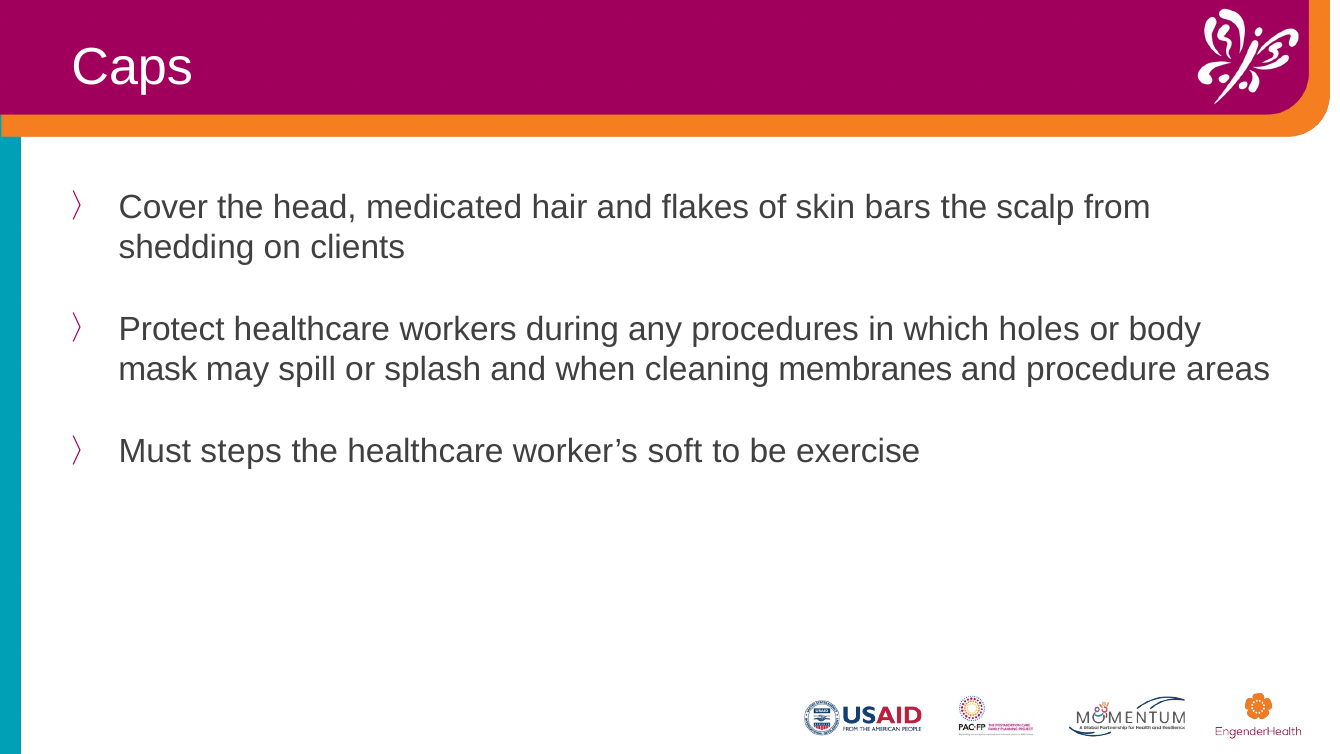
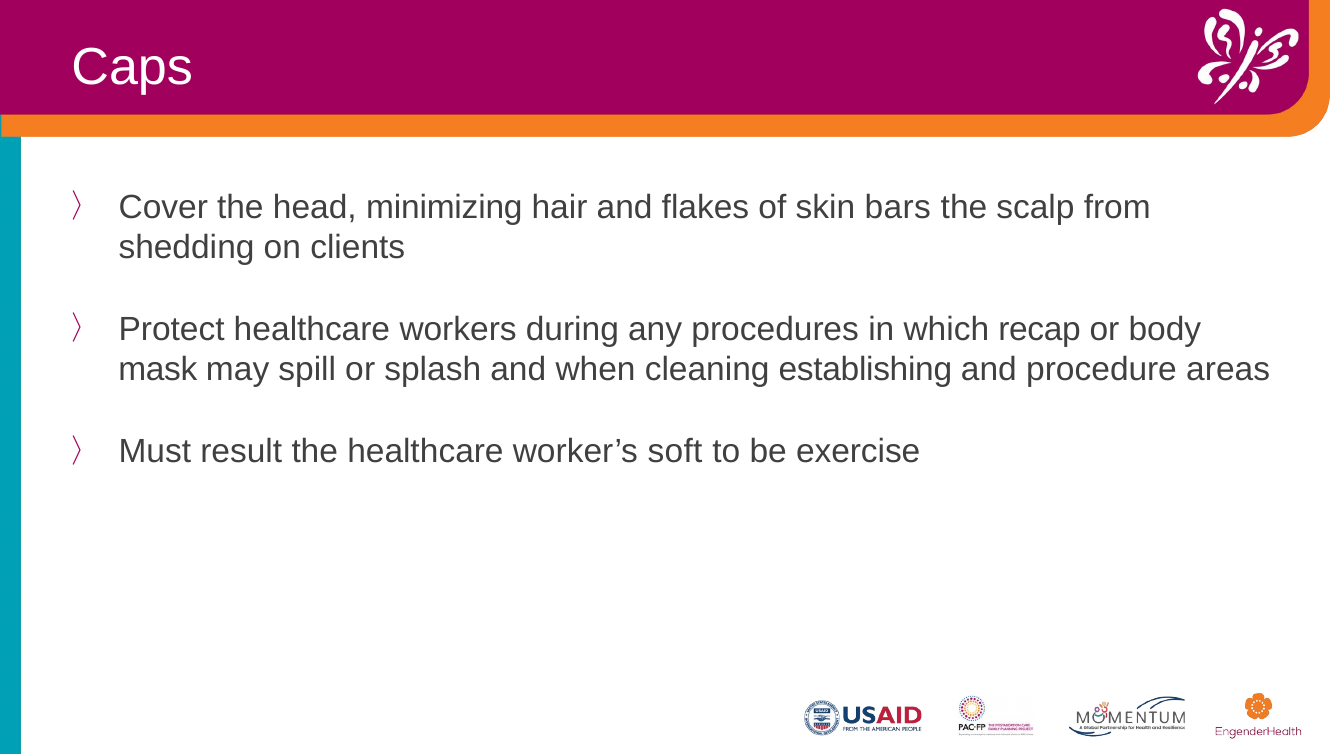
medicated: medicated -> minimizing (444, 207)
holes: holes -> recap (1040, 329)
membranes: membranes -> establishing (865, 369)
steps: steps -> result (241, 452)
